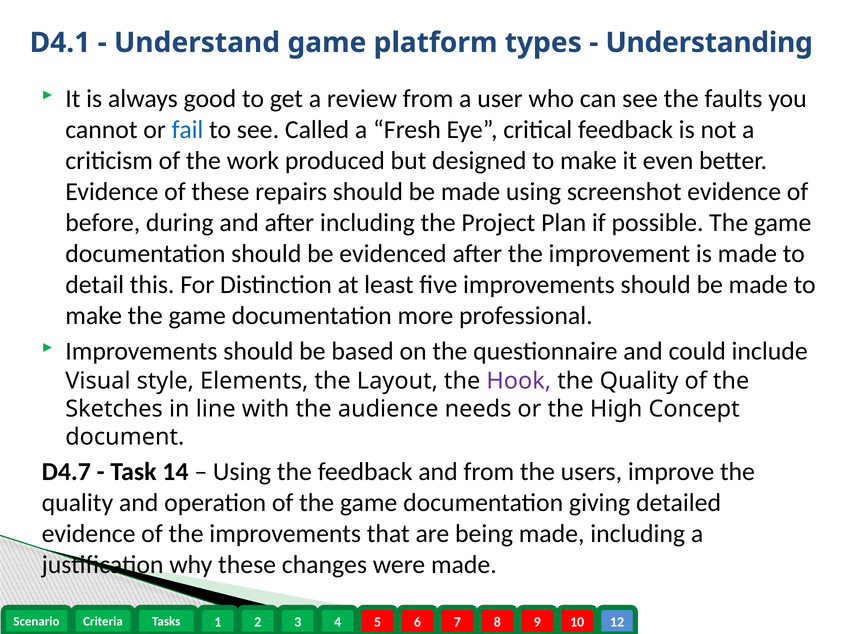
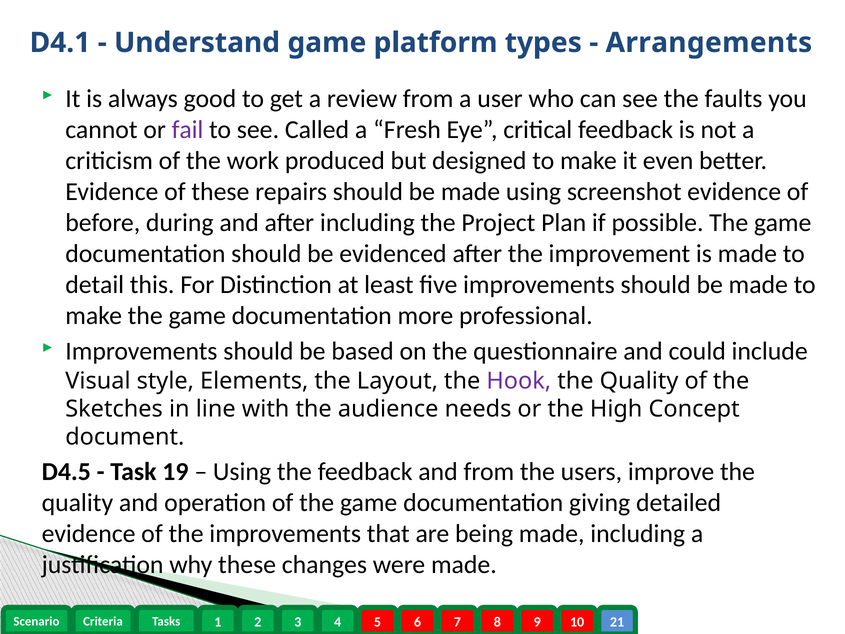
Understanding: Understanding -> Arrangements (709, 43)
fail colour: blue -> purple (188, 130)
D4.7: D4.7 -> D4.5 (66, 471)
14: 14 -> 19 (175, 471)
12: 12 -> 21 (617, 622)
